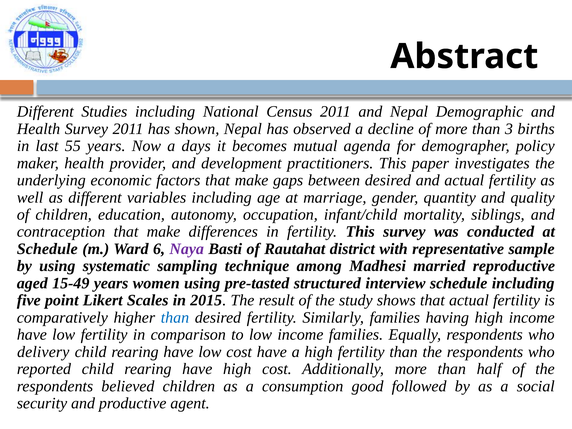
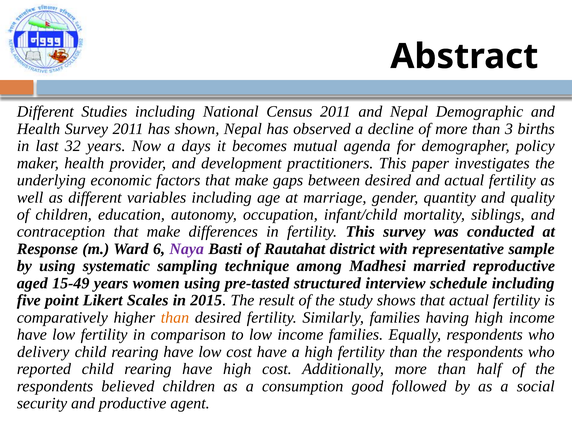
55: 55 -> 32 (73, 146)
Schedule: Schedule -> Response (47, 249)
than colour: blue -> orange (175, 318)
